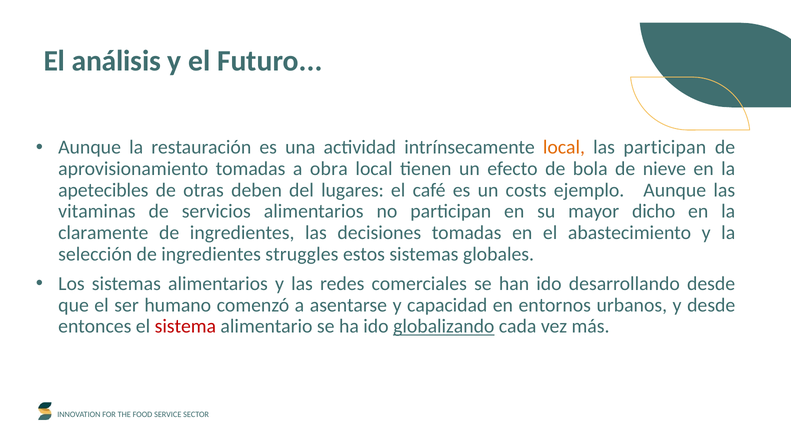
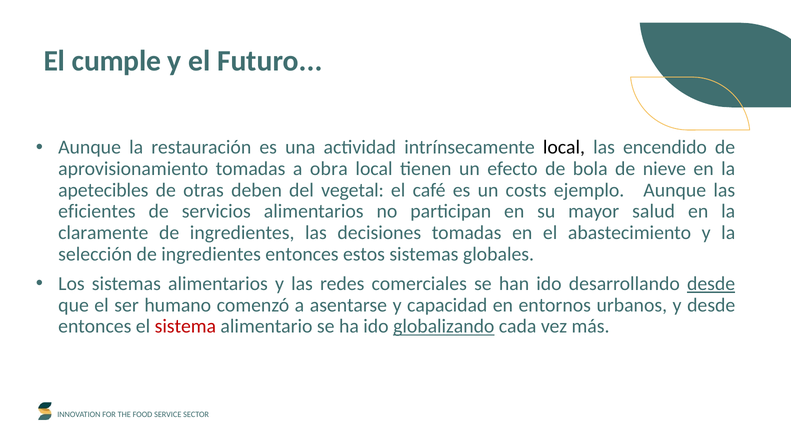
análisis: análisis -> cumple (116, 61)
local colour: orange -> black (564, 147)
las participan: participan -> encendido (665, 147)
lugares: lugares -> vegetal (353, 190)
vitaminas: vitaminas -> eficientes (97, 211)
dicho: dicho -> salud (654, 211)
ingredientes struggles: struggles -> entonces (302, 254)
desde underline: none -> present (711, 284)
